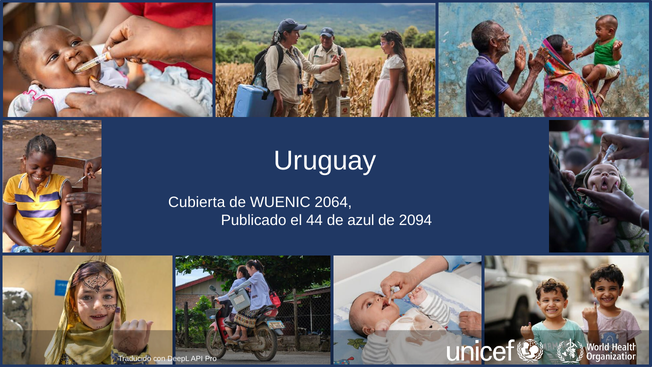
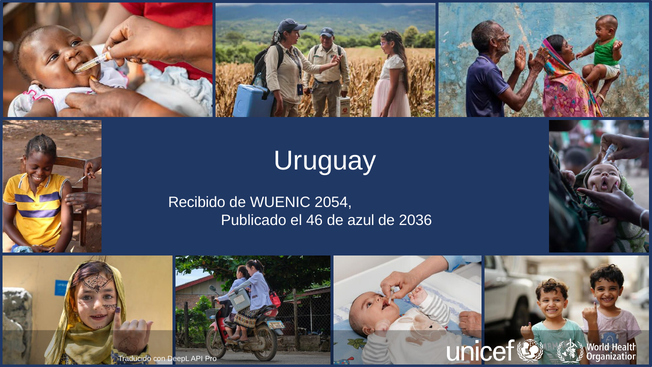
Cubierta: Cubierta -> Recibido (197, 202)
2064: 2064 -> 2054 (333, 202)
44: 44 -> 46 (314, 220)
2094: 2094 -> 2036 (415, 220)
